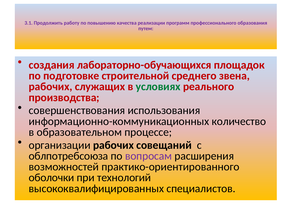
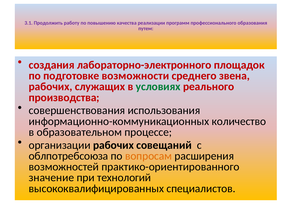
лабораторно-обучающихся: лабораторно-обучающихся -> лабораторно-электронного (144, 65)
строительной: строительной -> возможности (135, 76)
вопросам colour: purple -> orange (149, 156)
оболочки: оболочки -> значение (51, 178)
